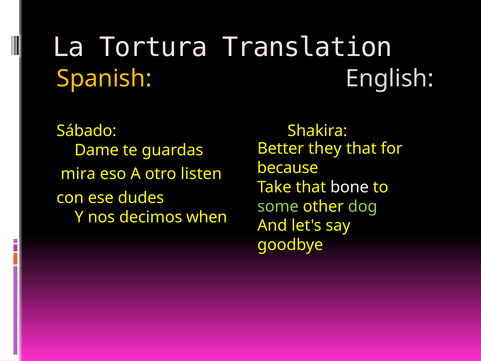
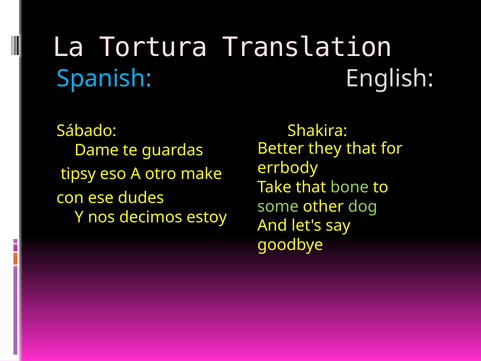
Spanish colour: yellow -> light blue (104, 79)
because: because -> errbody (288, 168)
mira: mira -> tipsy (78, 174)
listen: listen -> make (201, 174)
bone colour: white -> light green (350, 187)
when: when -> estoy (207, 217)
